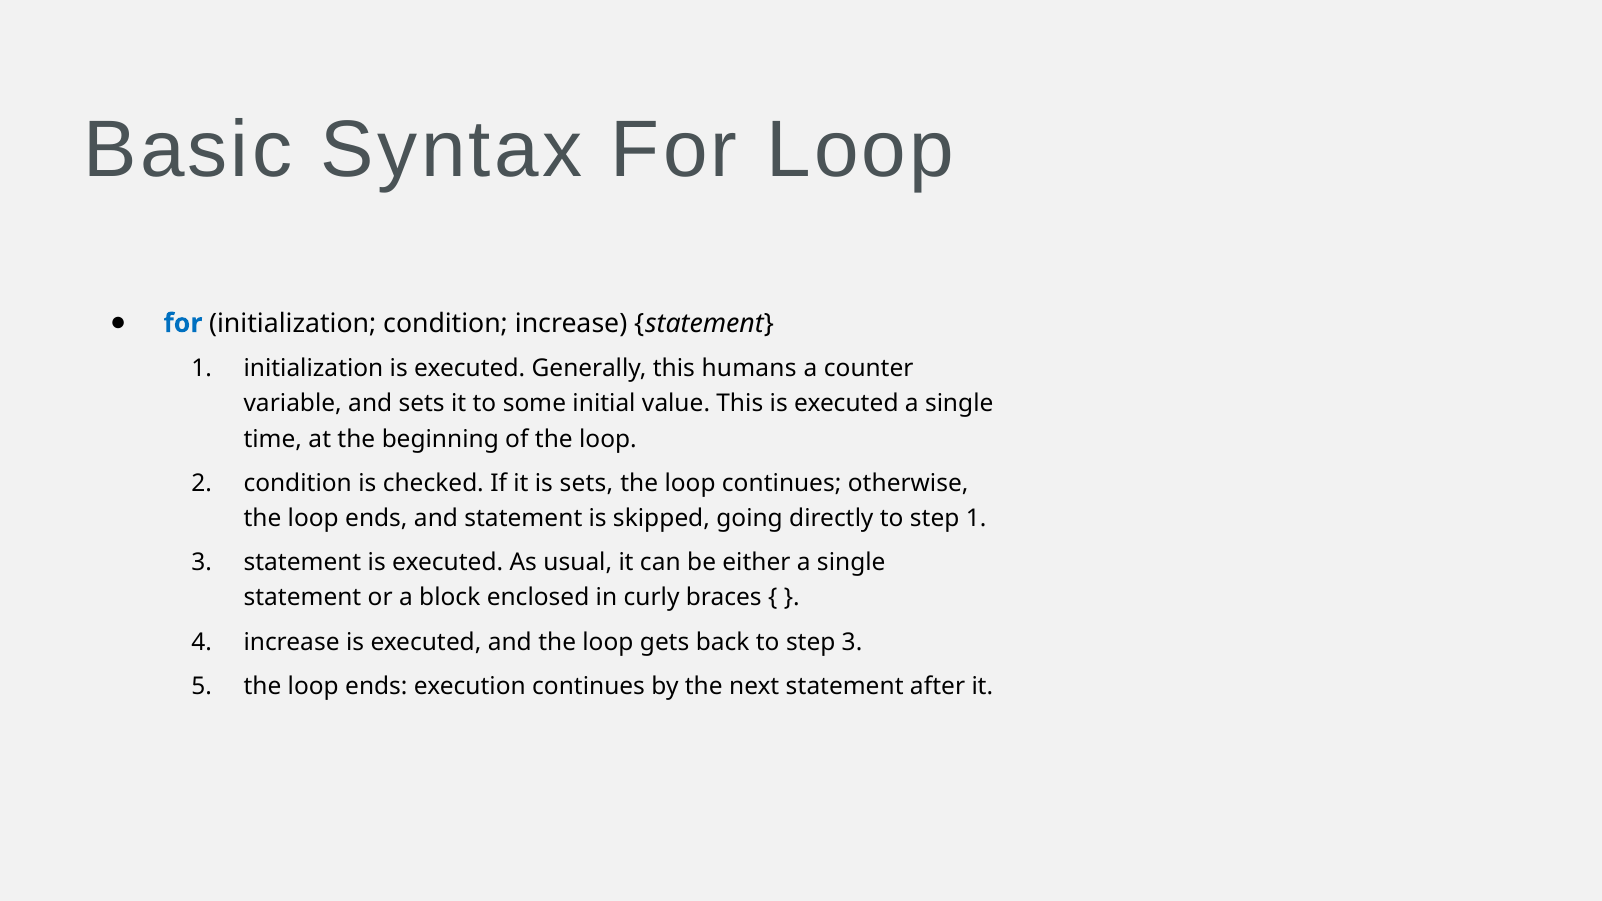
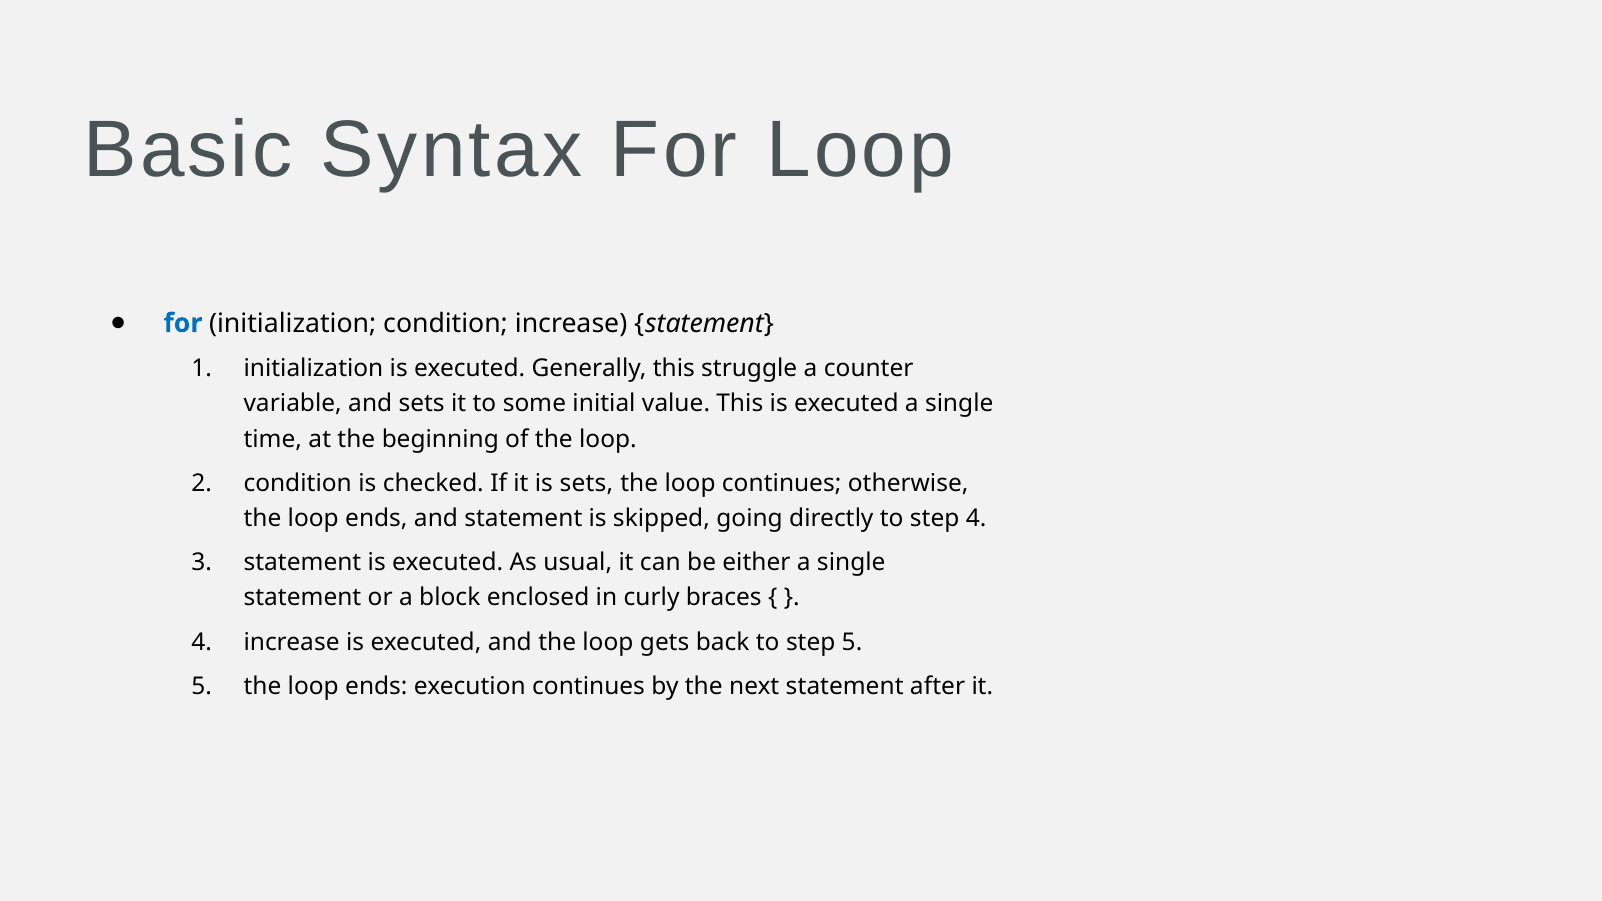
humans: humans -> struggle (749, 369)
step 1: 1 -> 4 (976, 519)
step 3: 3 -> 5 (852, 642)
